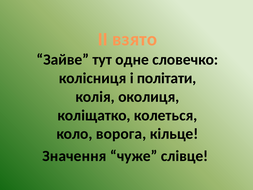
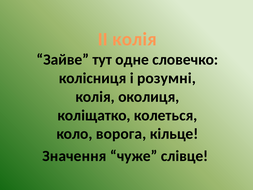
II взято: взято -> колія (135, 39)
політати: політати -> розумні (166, 78)
